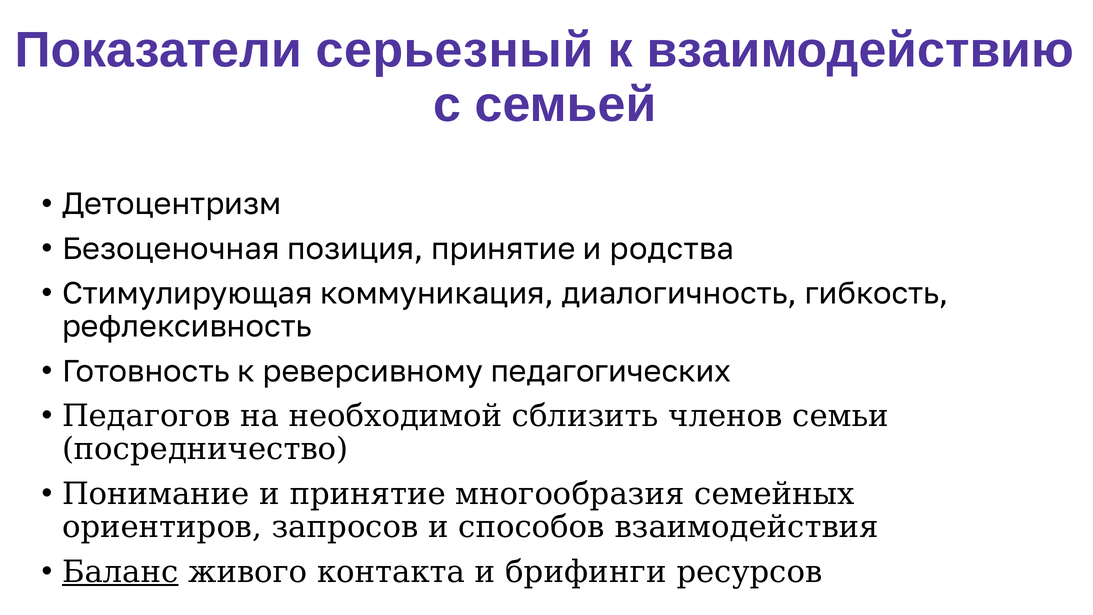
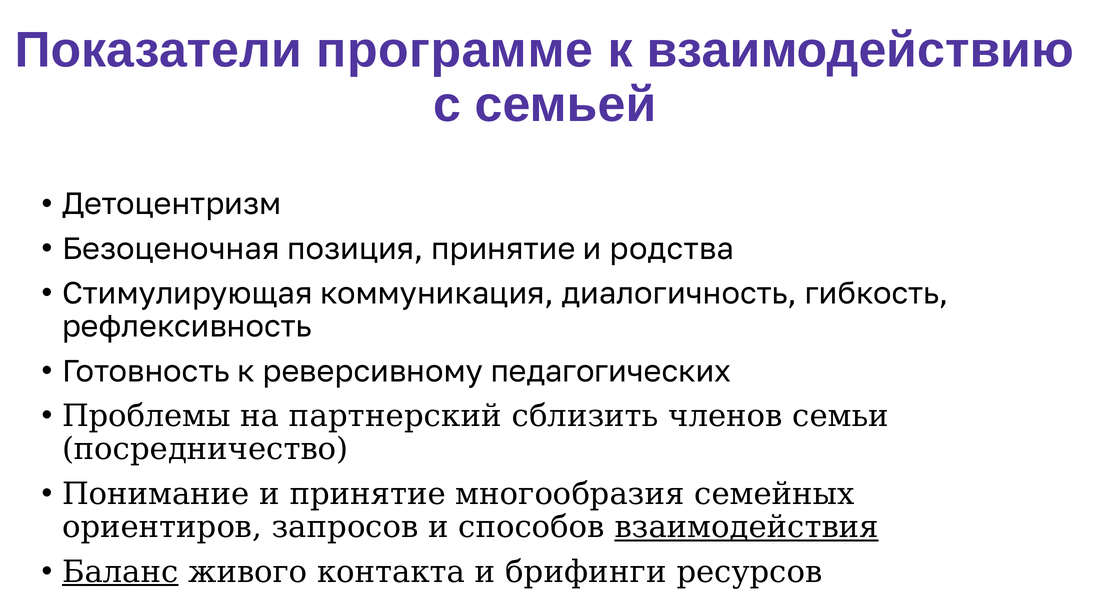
серьезный: серьезный -> программе (455, 50)
Педагогов: Педагогов -> Проблемы (146, 416)
необходимой: необходимой -> партнерский (395, 416)
взаимодействия underline: none -> present (747, 527)
